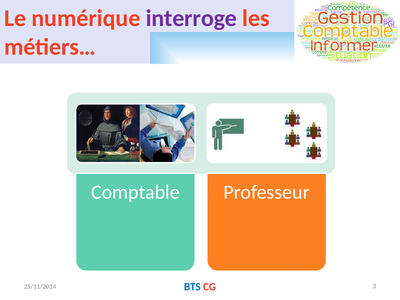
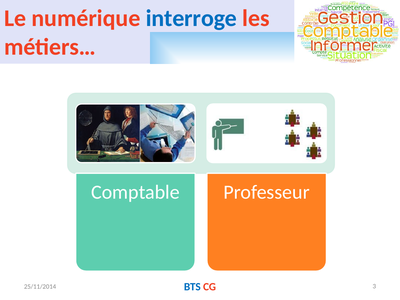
interroge colour: purple -> blue (191, 18)
